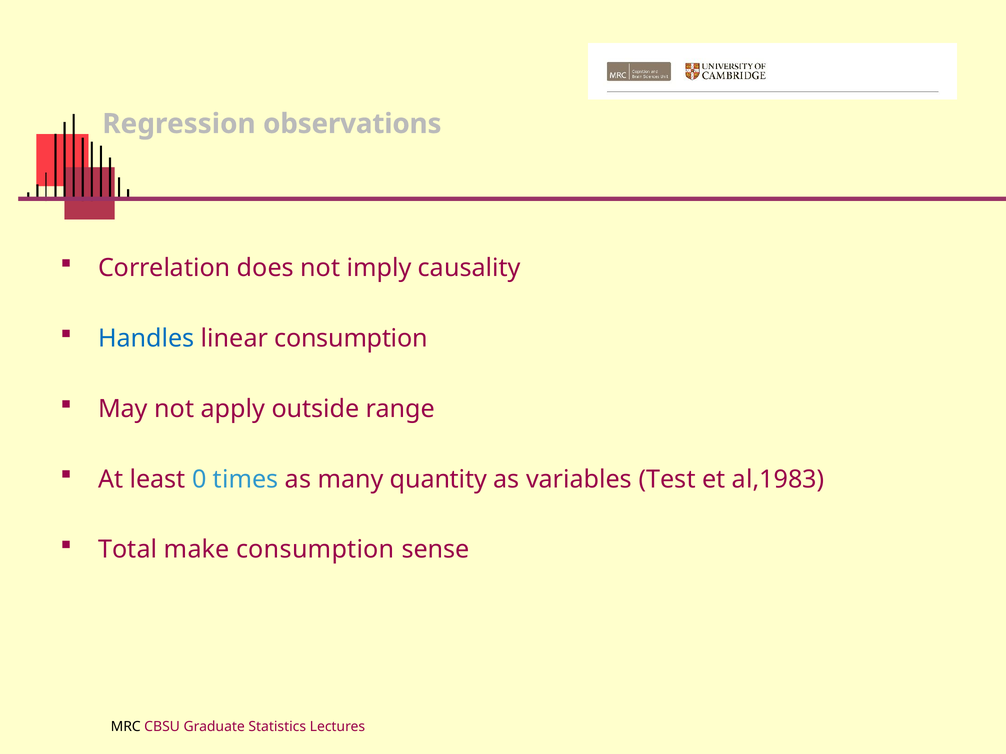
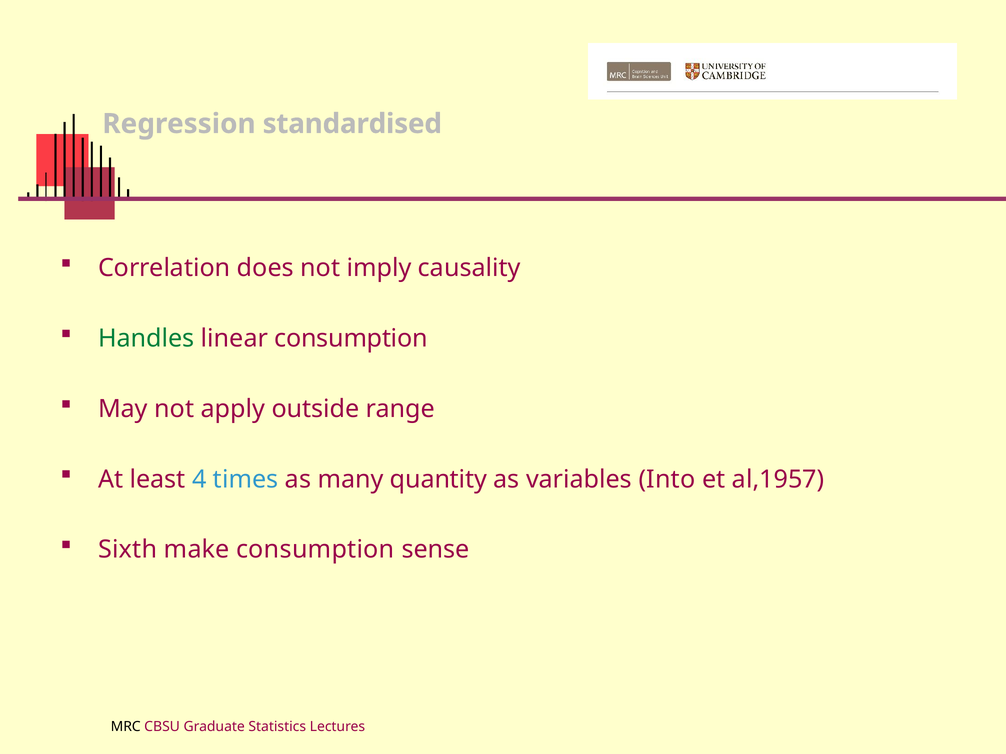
observations: observations -> standardised (352, 124)
Handles colour: blue -> green (146, 339)
0: 0 -> 4 (199, 480)
Test: Test -> Into (667, 480)
al,1983: al,1983 -> al,1957 (778, 480)
Total: Total -> Sixth (128, 550)
